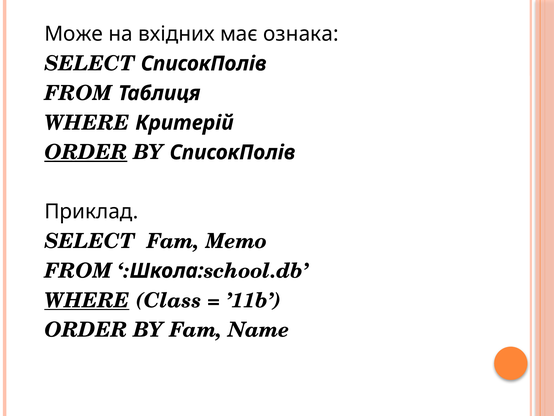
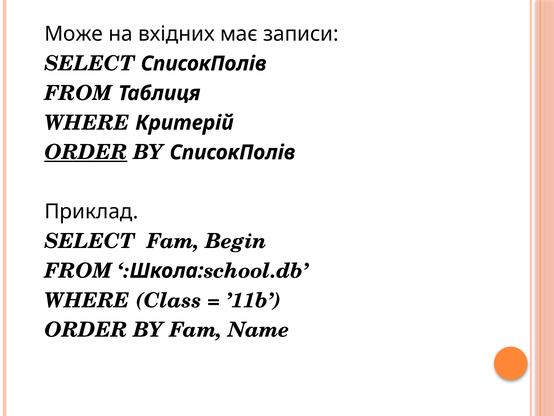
ознака: ознака -> записи (301, 34)
Memo: Memo -> Begin (236, 241)
WHERE underline: present -> none (87, 300)
